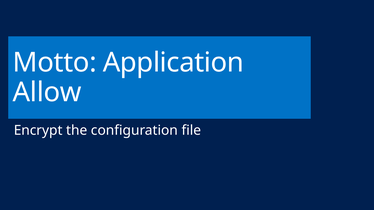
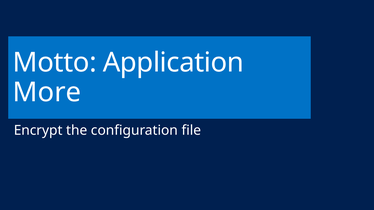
Allow: Allow -> More (47, 92)
